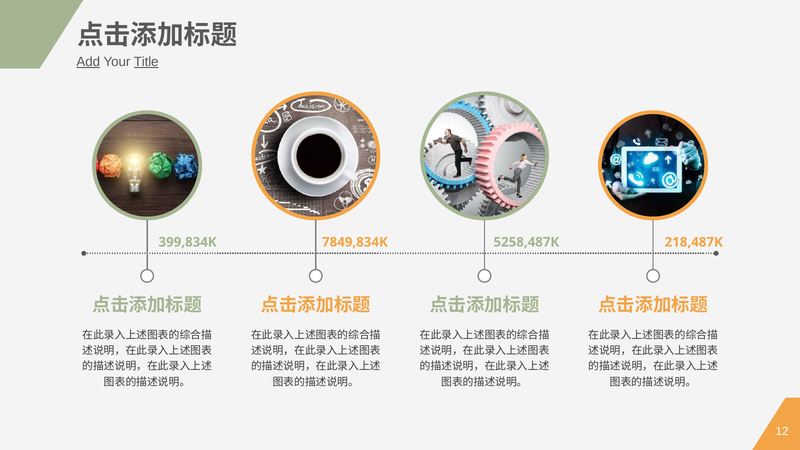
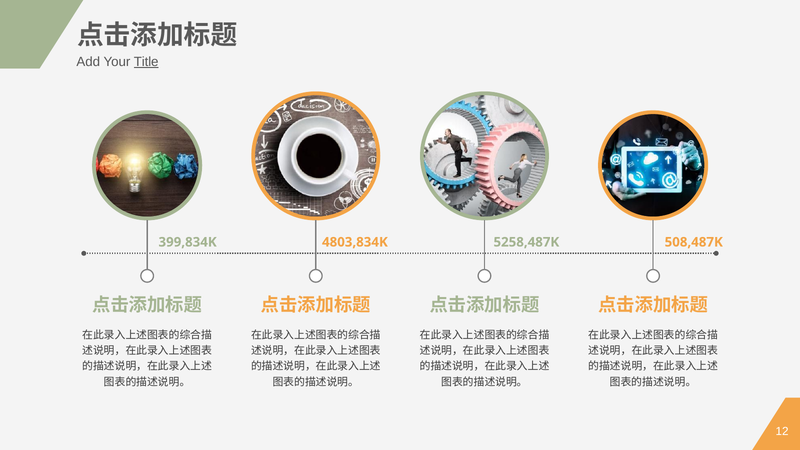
Add underline: present -> none (88, 62)
7849,834K: 7849,834K -> 4803,834K (355, 242)
218,487K: 218,487K -> 508,487K (694, 242)
